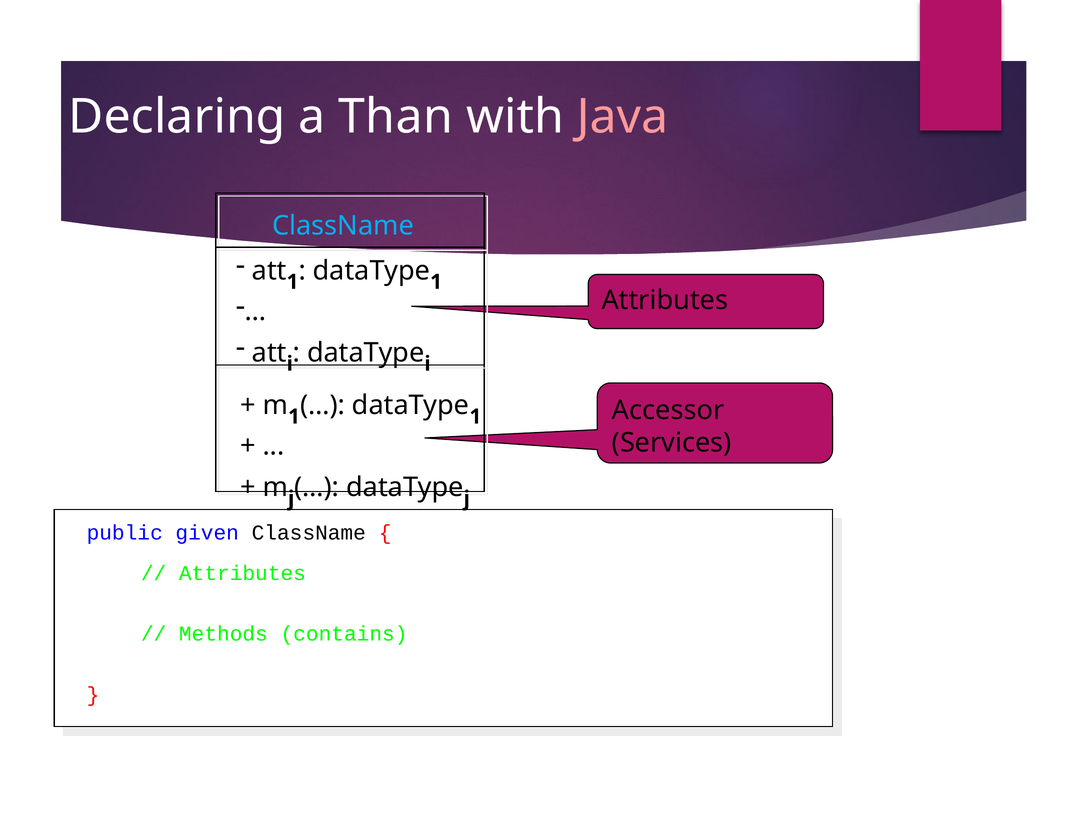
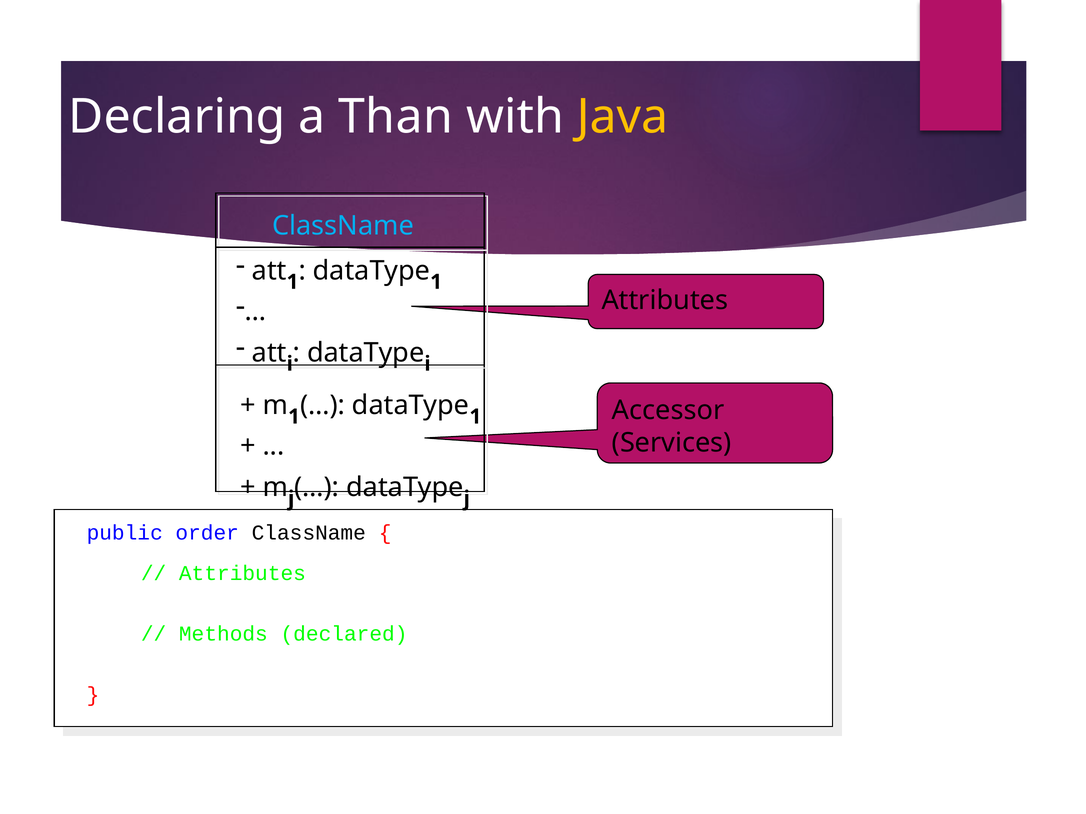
Java colour: pink -> yellow (623, 117)
given: given -> order (207, 533)
contains: contains -> declared (344, 634)
